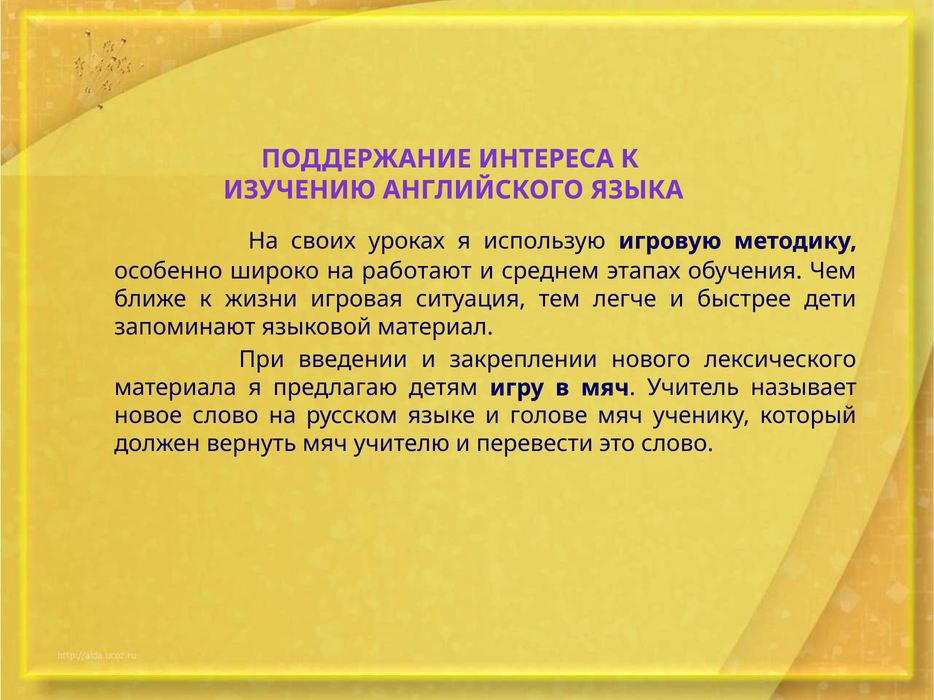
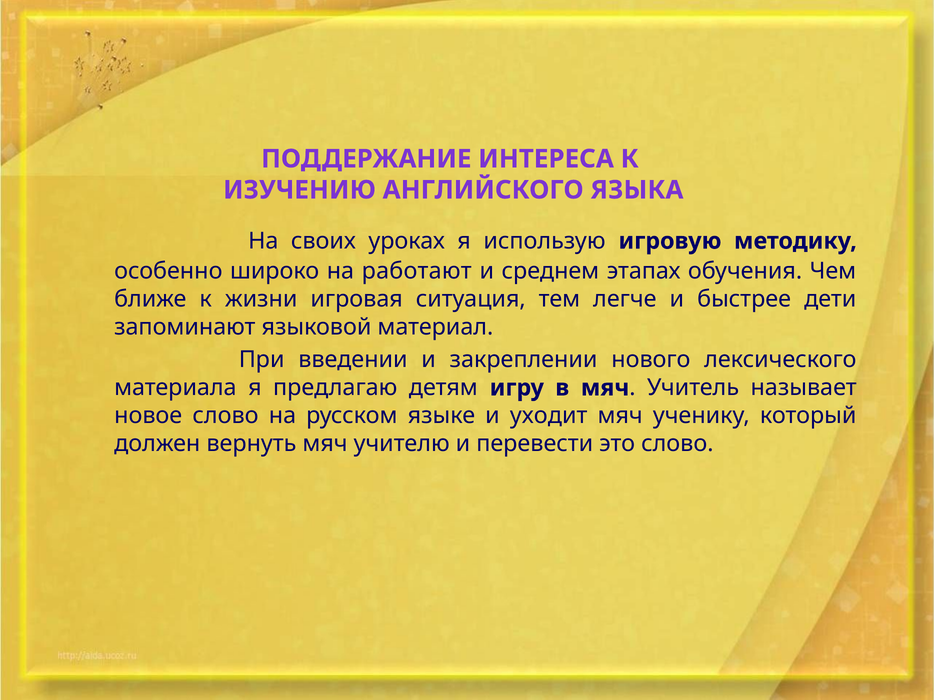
голове: голове -> уходит (549, 416)
